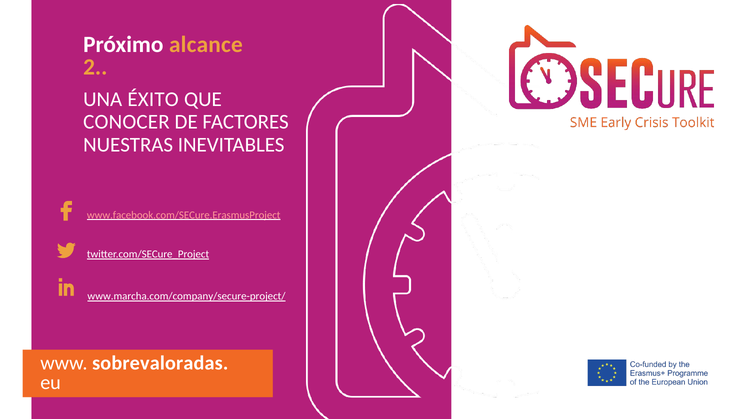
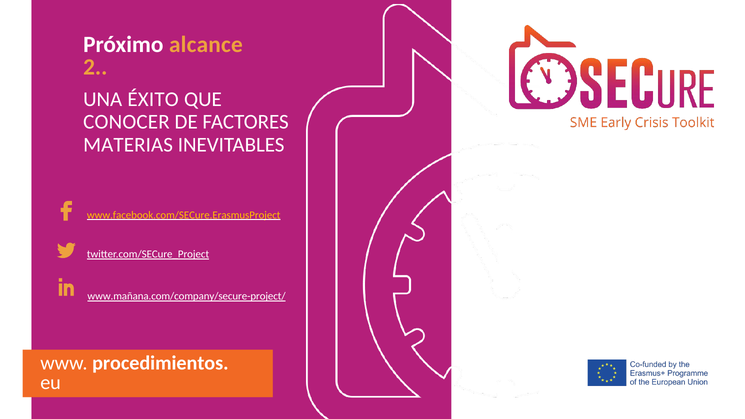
NUESTRAS: NUESTRAS -> MATERIAS (128, 145)
www.facebook.com/SECure.ErasmusProject colour: pink -> yellow (184, 215)
www.marcha.com/company/secure-project/: www.marcha.com/company/secure-project/ -> www.mañana.com/company/secure-project/ (187, 296)
sobrevaloradas: sobrevaloradas -> procedimientos (160, 363)
